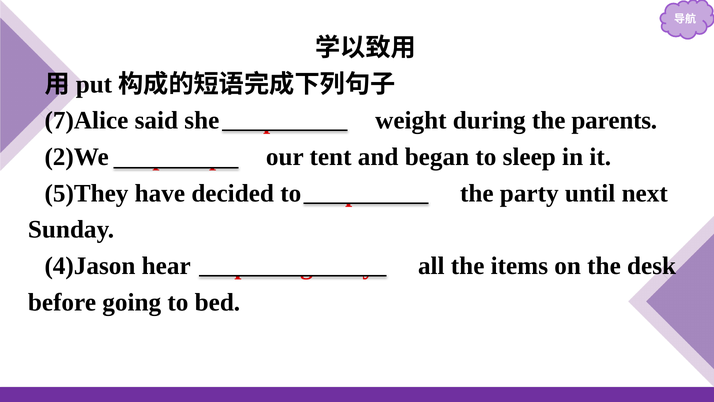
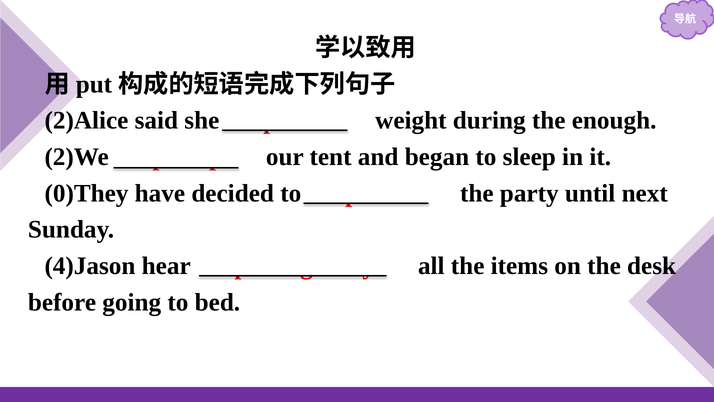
7)Alice: 7)Alice -> 2)Alice (86, 121)
parents: parents -> enough (614, 121)
5)They: 5)They -> 0)They (86, 193)
